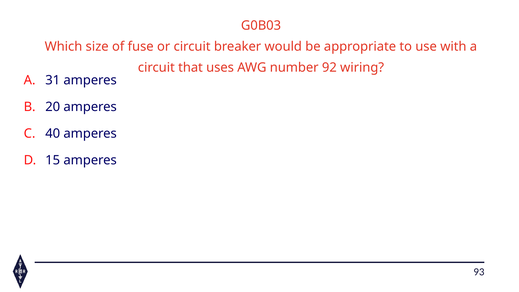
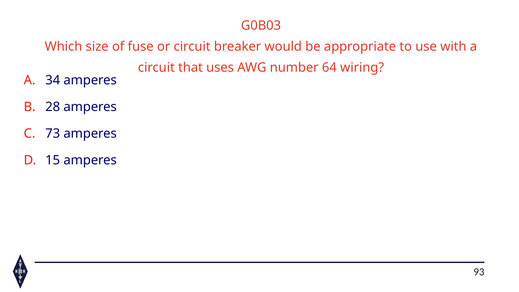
92: 92 -> 64 (329, 68)
31: 31 -> 34 (53, 80)
20: 20 -> 28 (53, 107)
40: 40 -> 73 (53, 133)
